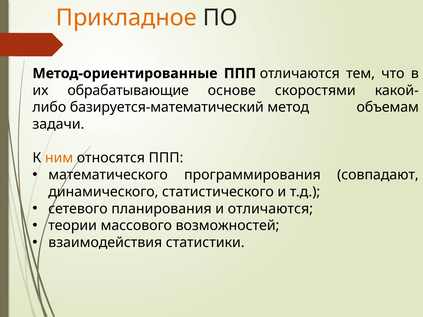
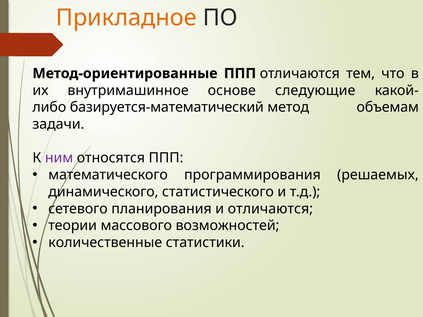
обрабатывающие: обрабатывающие -> внутримашинное (128, 90)
скоростями: скоростями -> следующие (315, 90)
ним colour: orange -> purple (59, 158)
совпадают: совпадают -> решаемых (378, 175)
взаимодействия: взаимодействия -> количественные (105, 243)
